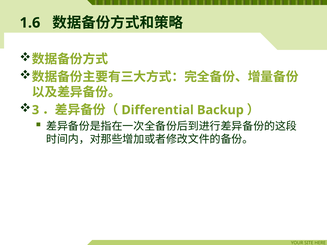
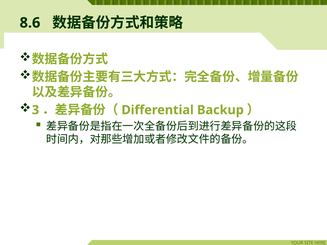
1.6: 1.6 -> 8.6 (30, 23)
